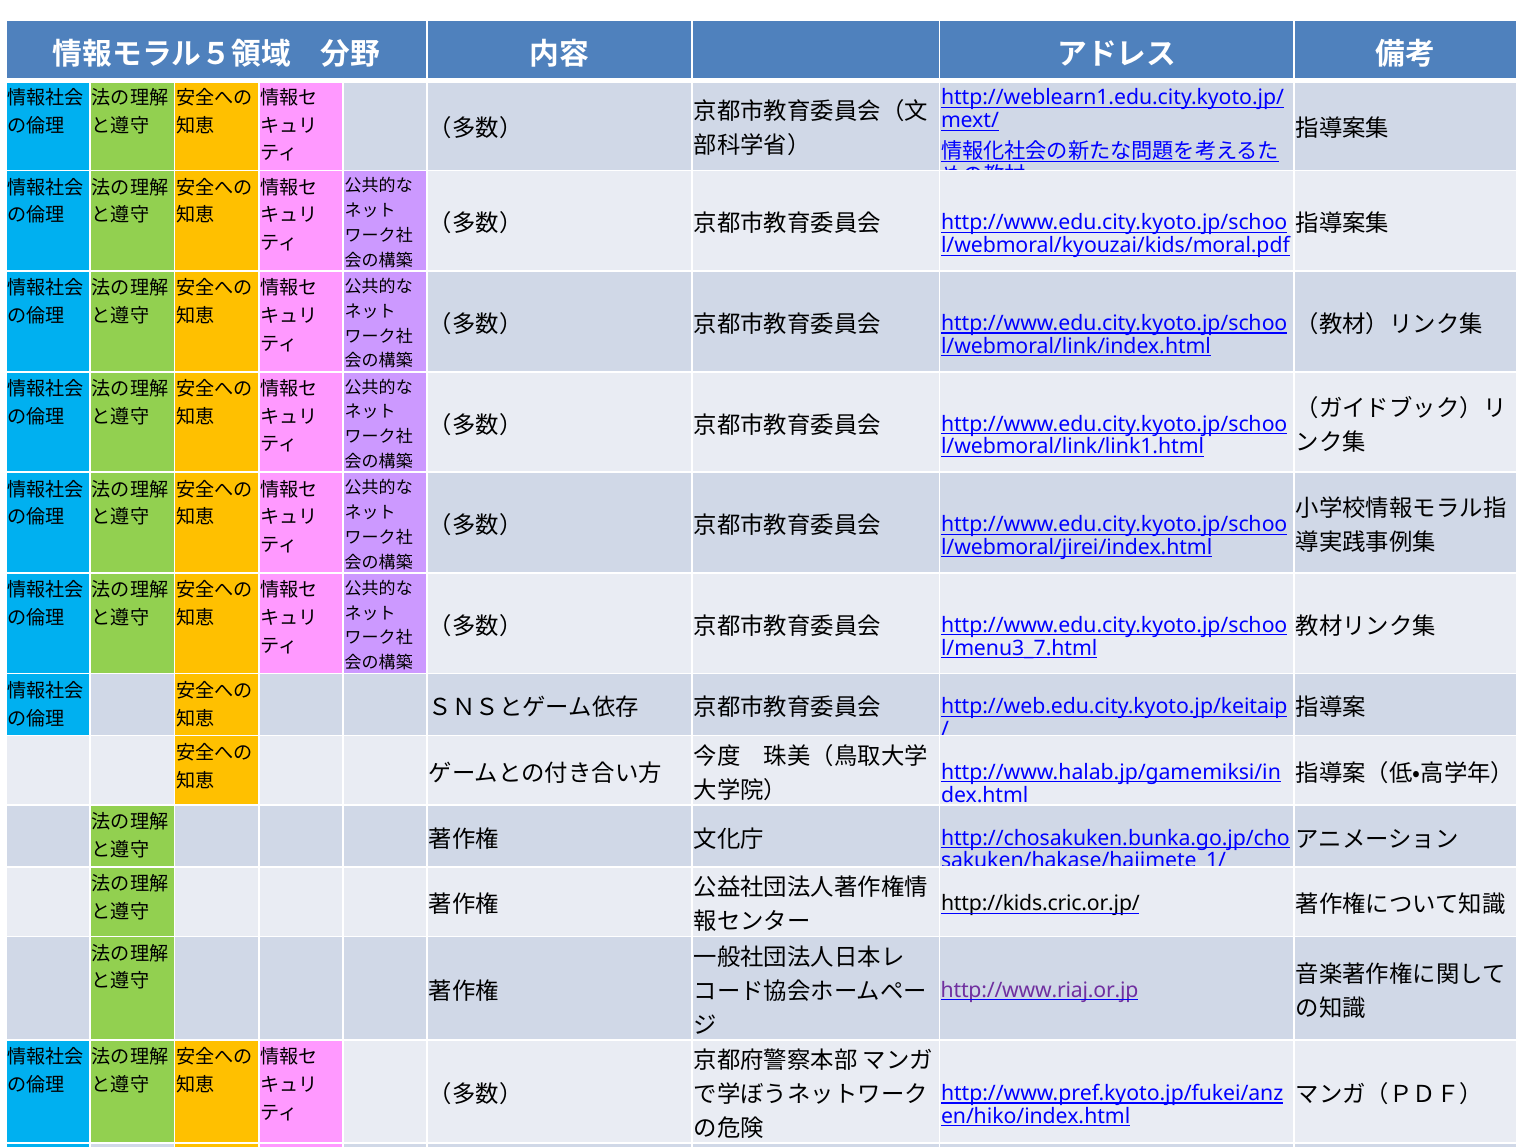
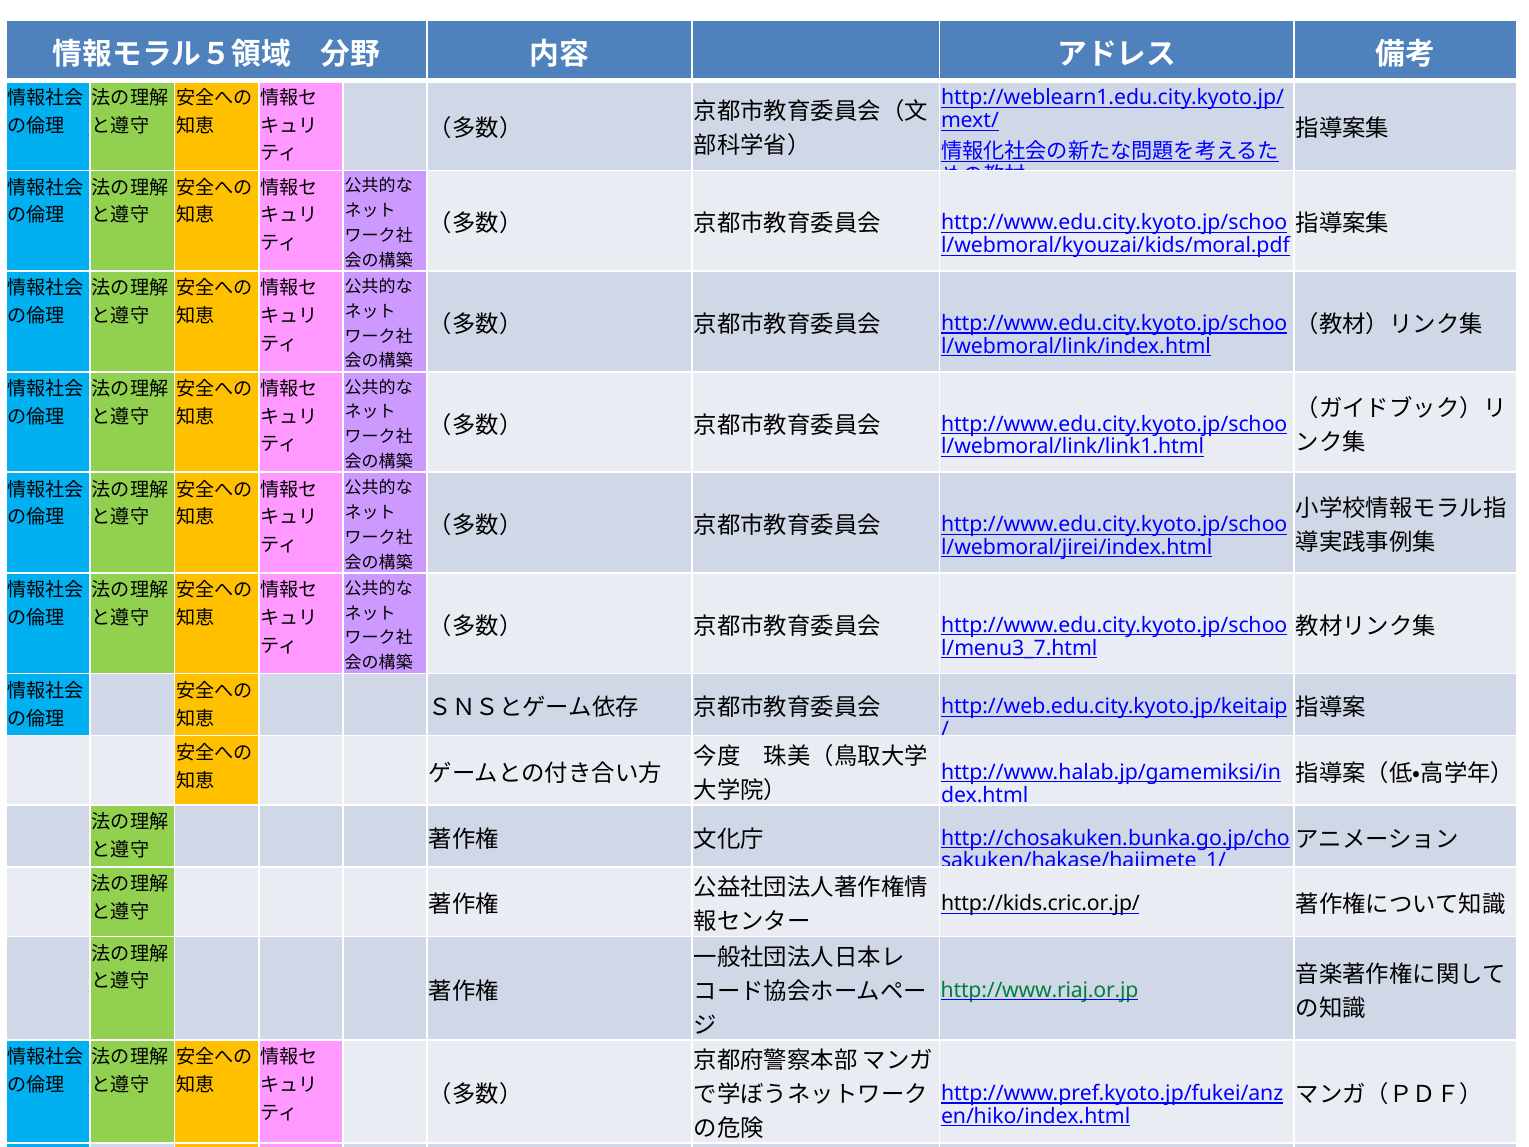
http://www.riaj.or.jp colour: purple -> green (1040, 990)
